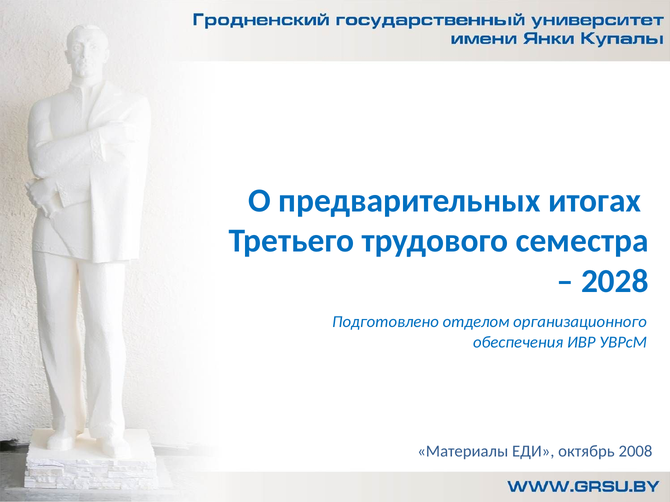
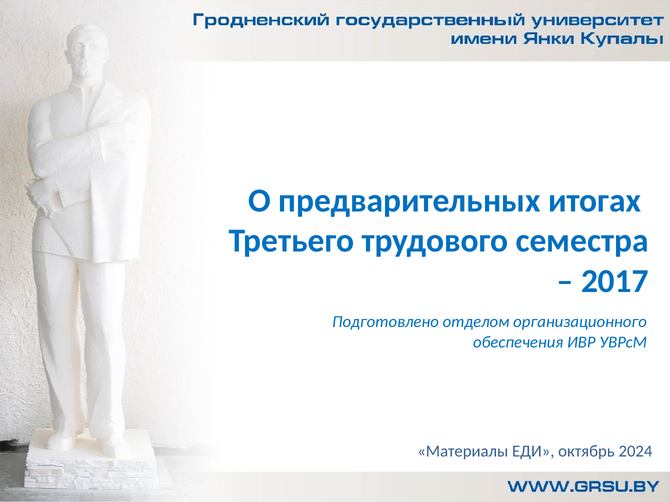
2028: 2028 -> 2017 (615, 281)
2008: 2008 -> 2024 (635, 452)
